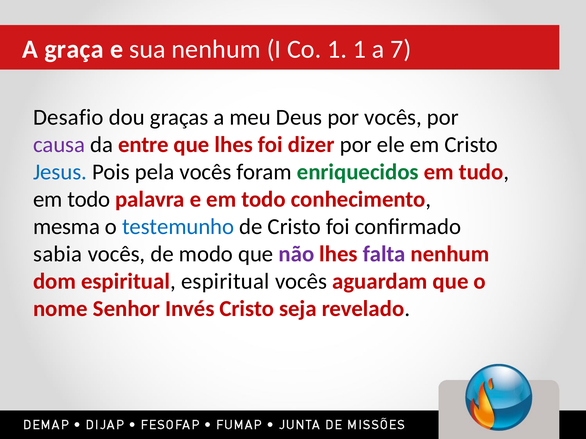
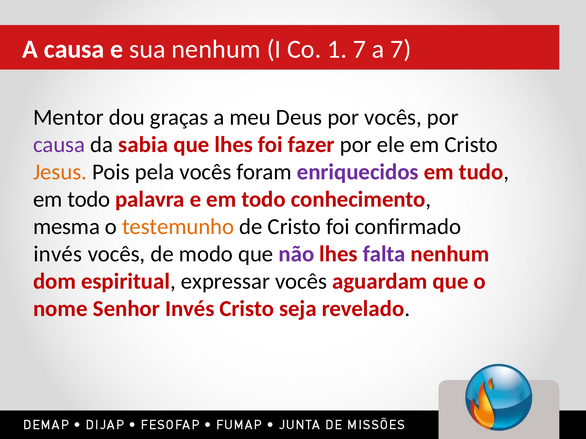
A graça: graça -> causa (74, 49)
1 1: 1 -> 7 (359, 49)
Desafio: Desafio -> Mentor (68, 117)
entre: entre -> sabia (143, 145)
dizer: dizer -> fazer (311, 145)
Jesus colour: blue -> orange (60, 172)
enriquecidos colour: green -> purple (358, 172)
testemunho colour: blue -> orange (178, 227)
sabia: sabia -> invés (58, 254)
espiritual espiritual: espiritual -> expressar (225, 282)
